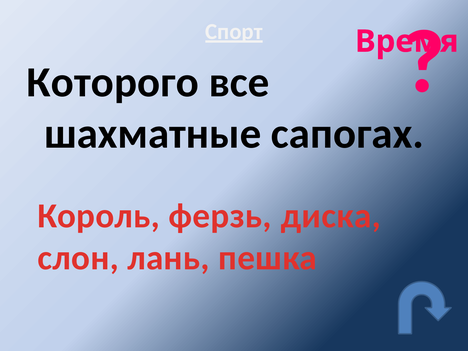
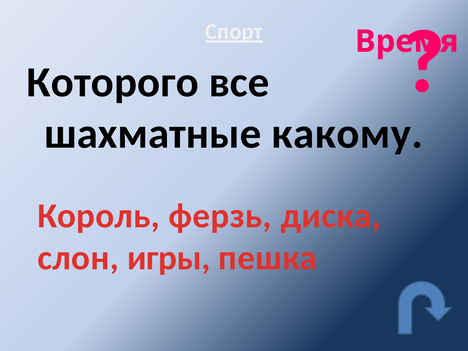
сапогах: сапогах -> какому (347, 134)
лань: лань -> игры (169, 258)
